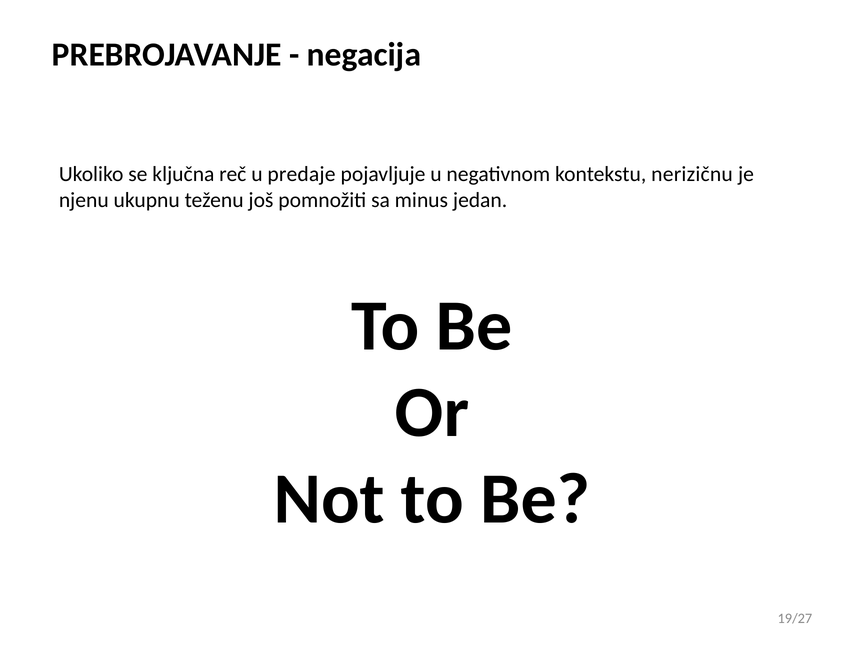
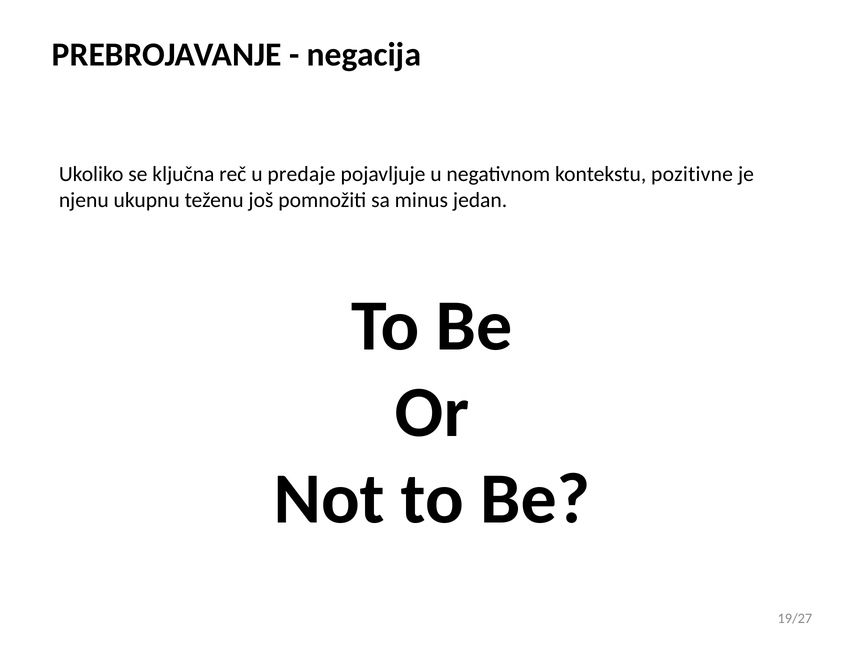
nerizičnu: nerizičnu -> pozitivne (692, 174)
